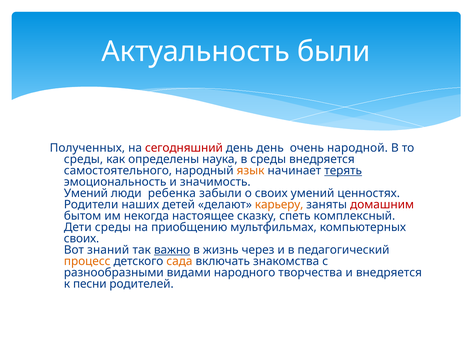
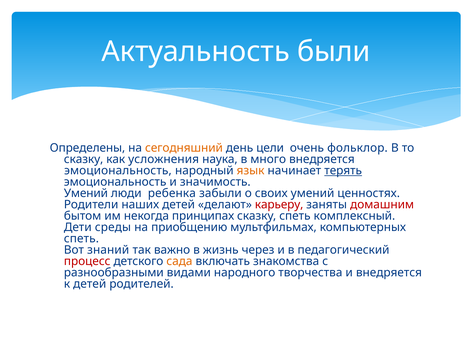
Полученных: Полученных -> Определены (87, 148)
сегодняшний colour: red -> orange (184, 148)
день день: день -> цели (270, 148)
народной: народной -> фольклор (357, 148)
среды: среды -> сказку (84, 159)
определены: определены -> усложнения (164, 159)
в среды: среды -> много (268, 159)
самостоятельного: самостоятельного -> эмоциональность (118, 171)
карьеру colour: orange -> red (279, 205)
настоящее: настоящее -> принципах (203, 216)
своих: своих -> спеть (81, 239)
важно underline: present -> none (172, 250)
процесс colour: orange -> red (87, 261)
к песни: песни -> детей (90, 284)
